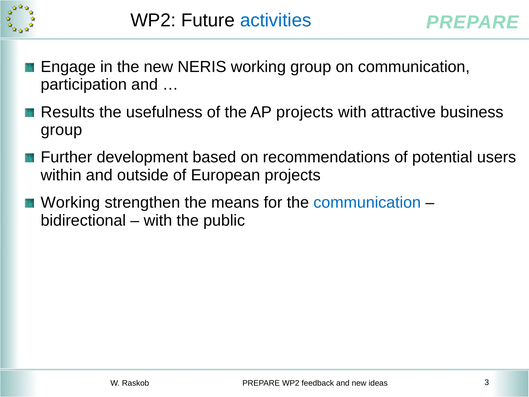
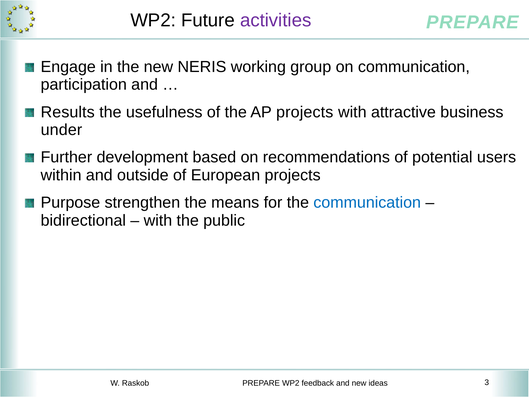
activities colour: blue -> purple (276, 20)
group: group -> under (61, 130)
Working: Working -> Purpose (70, 202)
